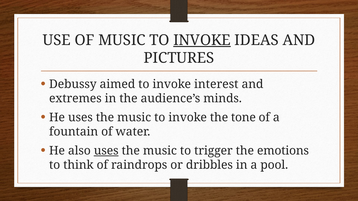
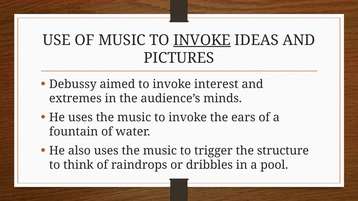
tone: tone -> ears (243, 118)
uses underline: present -> none (106, 151)
emotions: emotions -> structure (283, 151)
